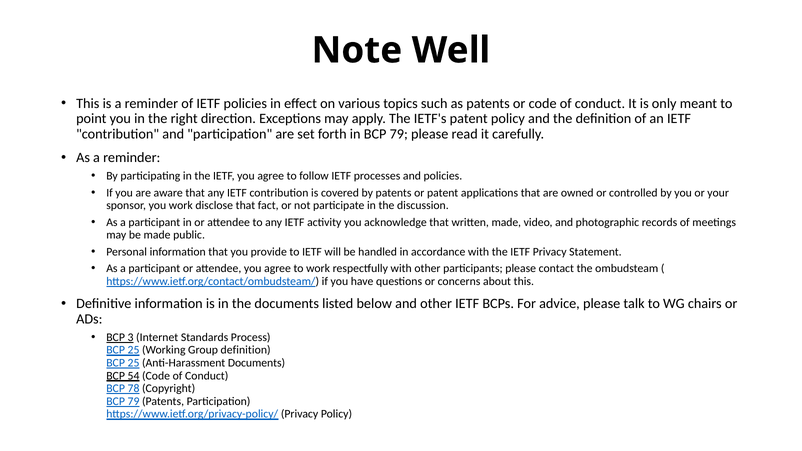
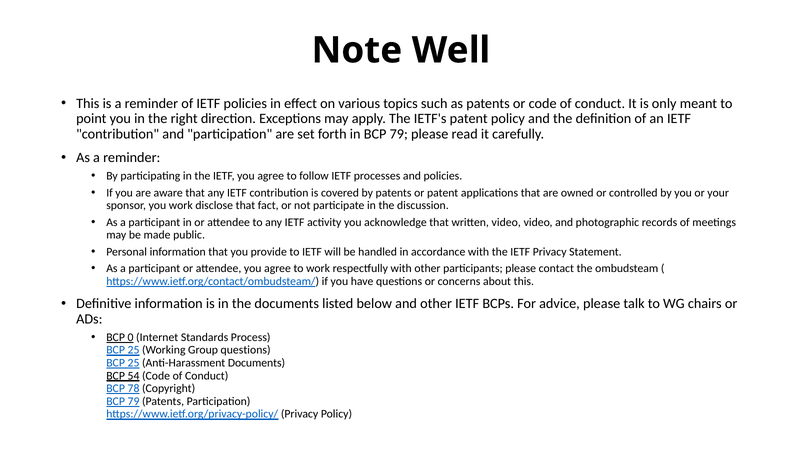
written made: made -> video (506, 222)
3: 3 -> 0 (130, 337)
Group definition: definition -> questions (246, 350)
